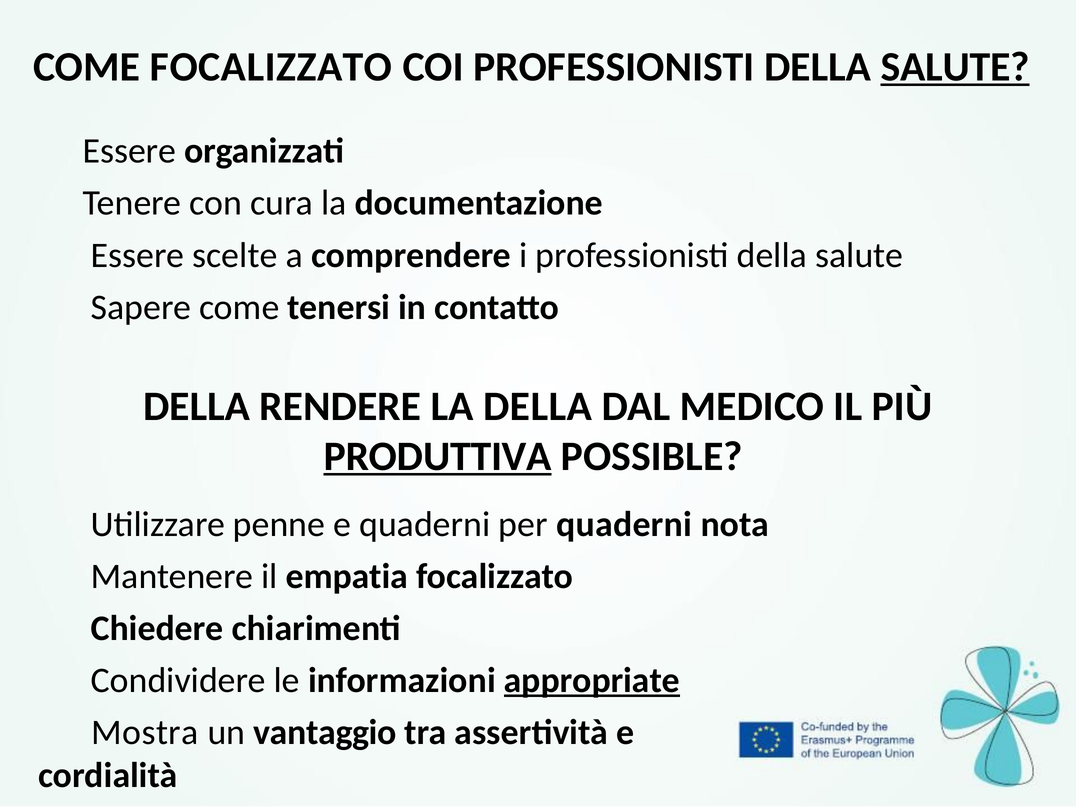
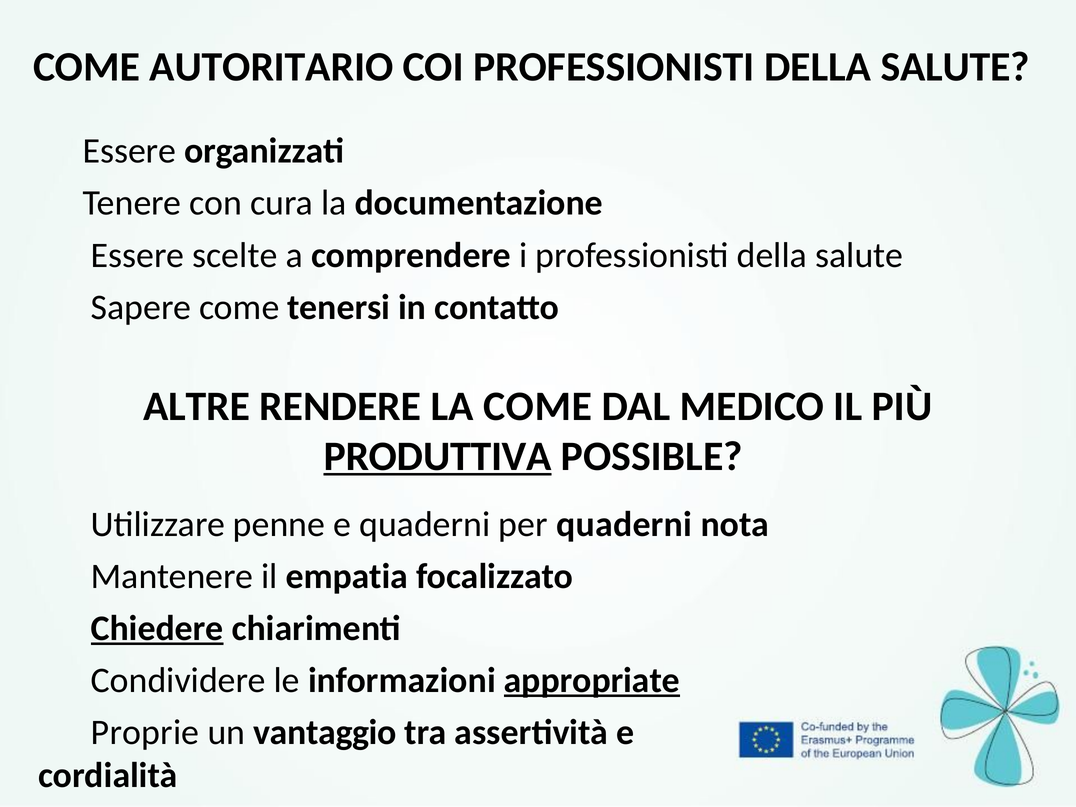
COME FOCALIZZATO: FOCALIZZATO -> AUTORITARIO (271, 67)
SALUTE underline: present -> none (955, 67)
DELLA: DELLA -> ALTRE (197, 406)
LA DELLA: DELLA -> COME (538, 406)
Chiedere underline: none -> present (157, 628)
Mostra: Mostra -> Proprie (145, 732)
